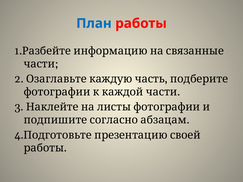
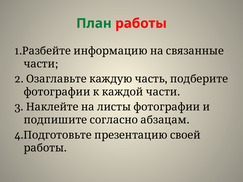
План colour: blue -> green (94, 23)
